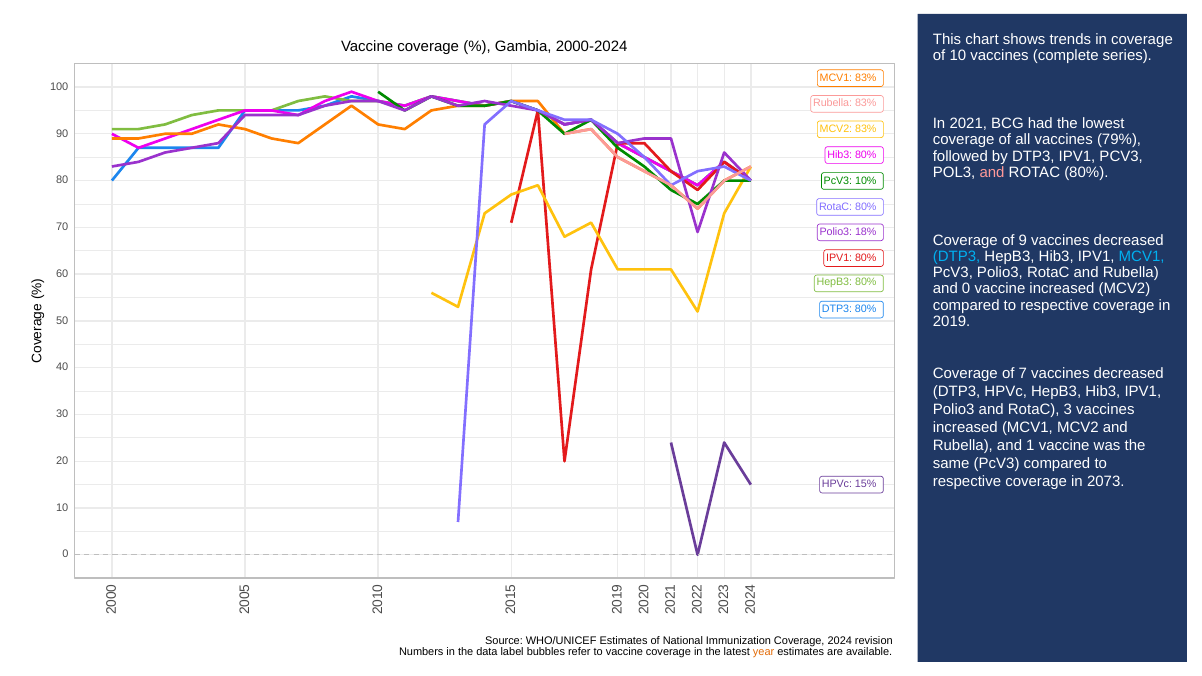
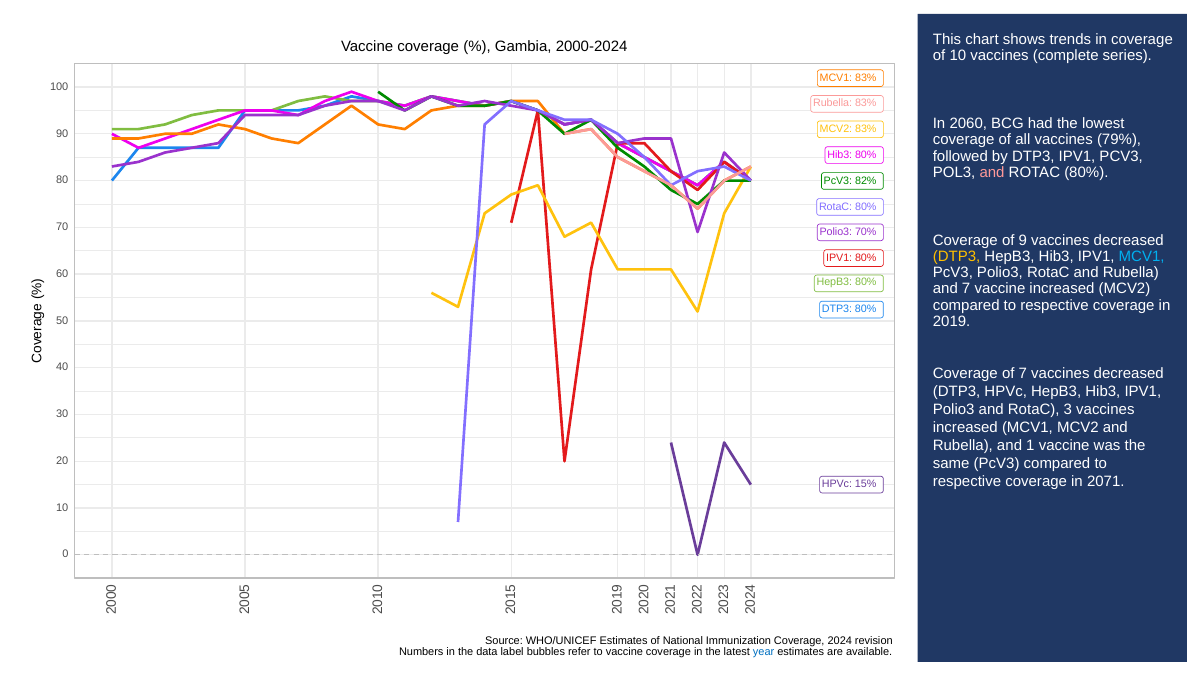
2021: 2021 -> 2060 (968, 124)
10%: 10% -> 82% (866, 181)
18%: 18% -> 70% (866, 232)
DTP3 colour: light blue -> yellow (957, 256)
and 0: 0 -> 7 (966, 289)
2073: 2073 -> 2071 (1106, 482)
year colour: orange -> blue (764, 652)
